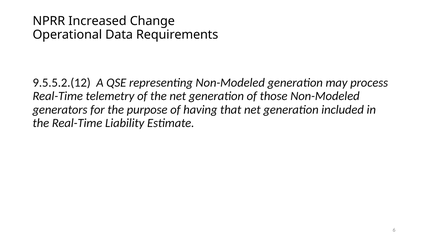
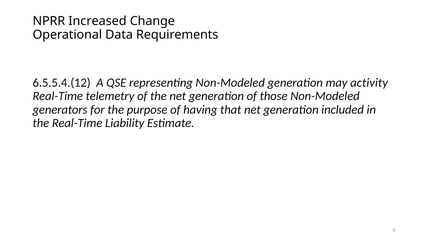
9.5.5.2.(12: 9.5.5.2.(12 -> 6.5.5.4.(12 (62, 83)
process: process -> activity (369, 83)
